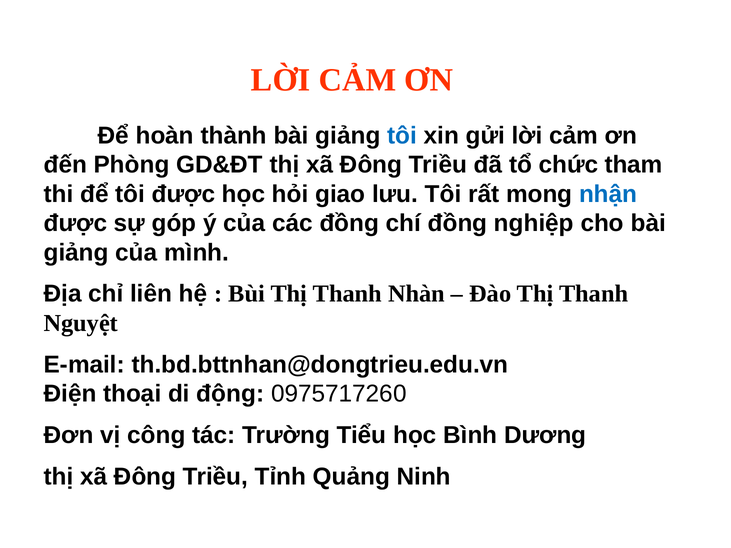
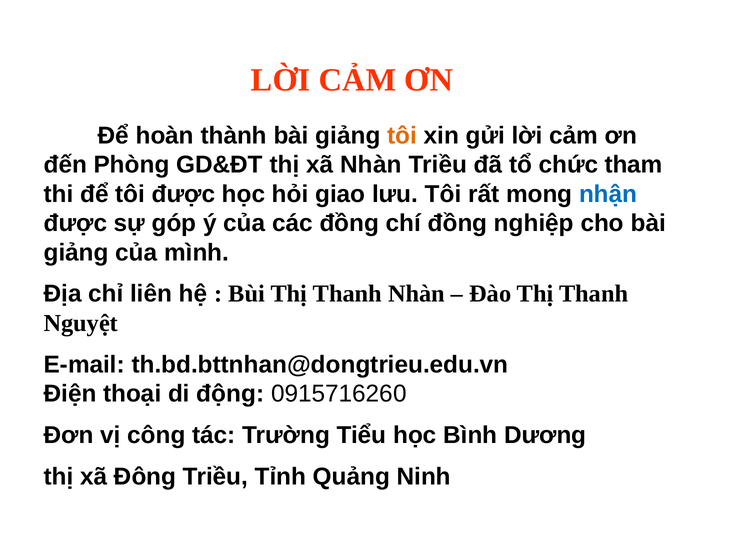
tôi colour: blue -> orange (402, 136)
GD&ĐT thị xã Đông: Đông -> Nhàn (371, 165)
0975717260: 0975717260 -> 0915716260 (339, 394)
